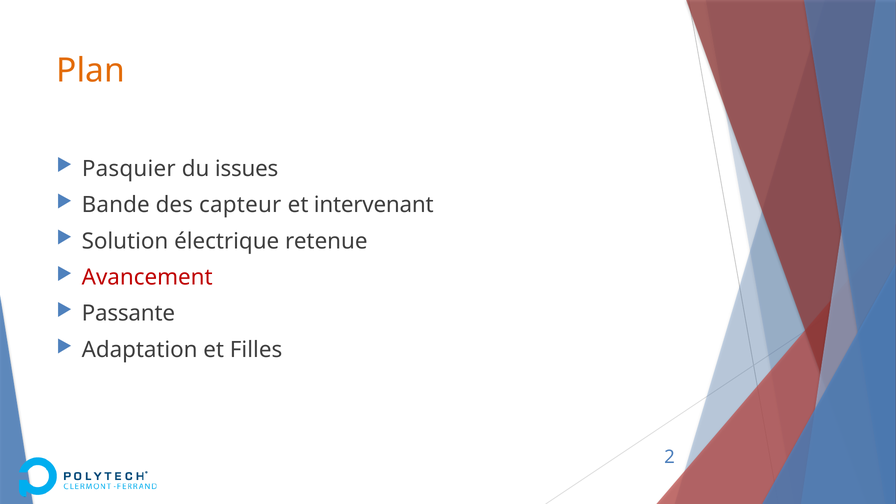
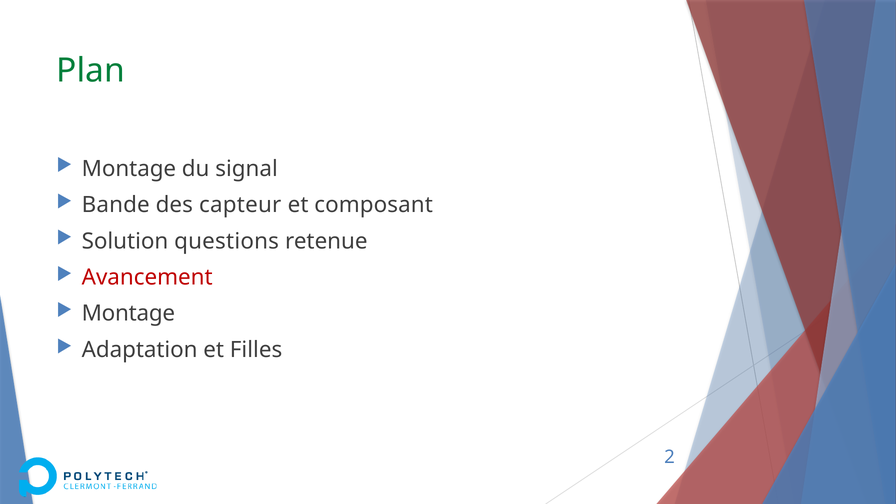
Plan colour: orange -> green (91, 71)
Pasquier: Pasquier -> Montage (129, 169)
issues: issues -> signal (247, 169)
intervenant: intervenant -> composant (374, 205)
électrique: électrique -> questions (227, 241)
Passante: Passante -> Montage (128, 314)
